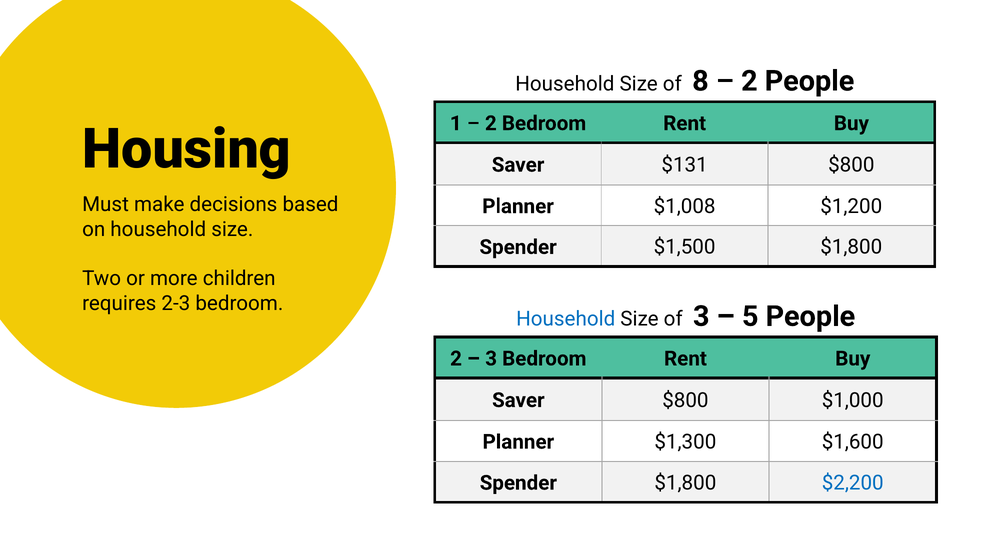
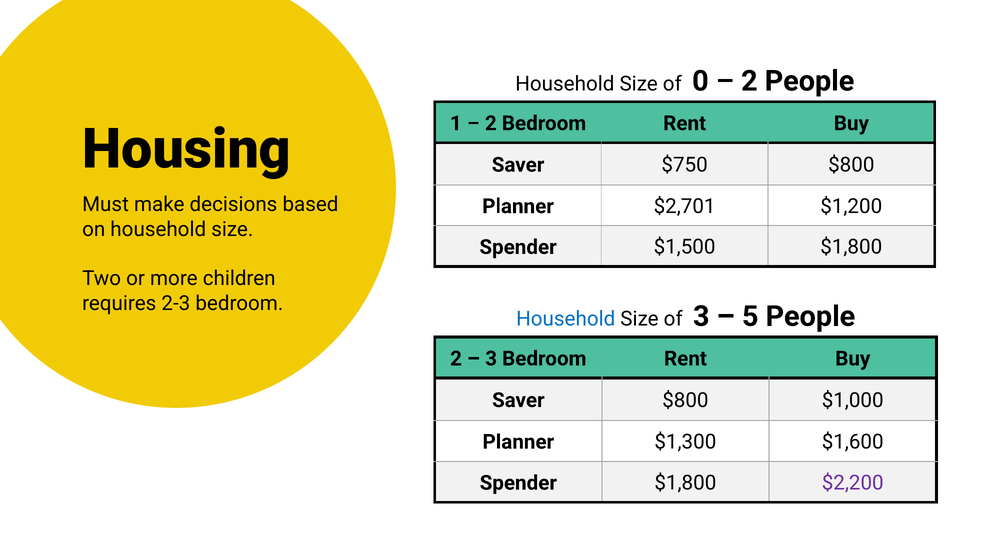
8: 8 -> 0 (700, 81)
$131: $131 -> $750 (685, 165)
$1,008: $1,008 -> $2,701 (685, 206)
$2,200 colour: blue -> purple (853, 483)
